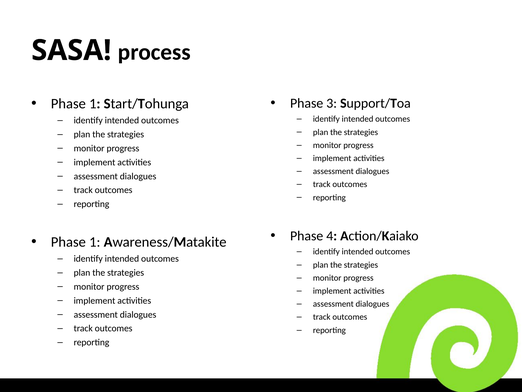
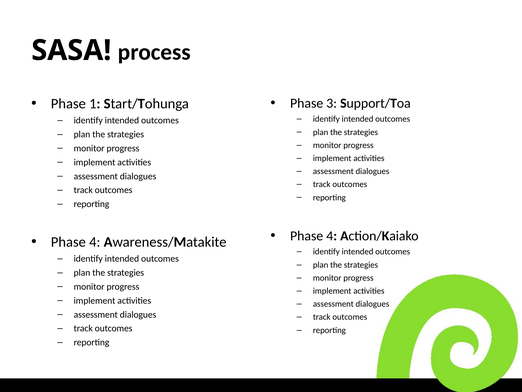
1: 1 -> 4 (95, 242)
